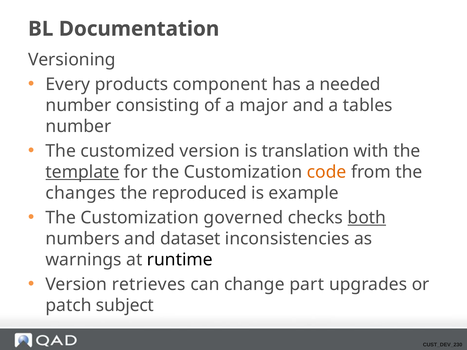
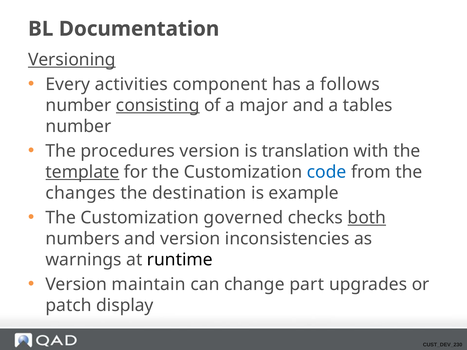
Versioning underline: none -> present (72, 60)
products: products -> activities (131, 84)
needed: needed -> follows (350, 84)
consisting underline: none -> present (158, 105)
customized: customized -> procedures (128, 151)
code colour: orange -> blue (327, 172)
reproduced: reproduced -> destination (199, 193)
and dataset: dataset -> version (190, 239)
retrieves: retrieves -> maintain (149, 285)
subject: subject -> display (125, 306)
